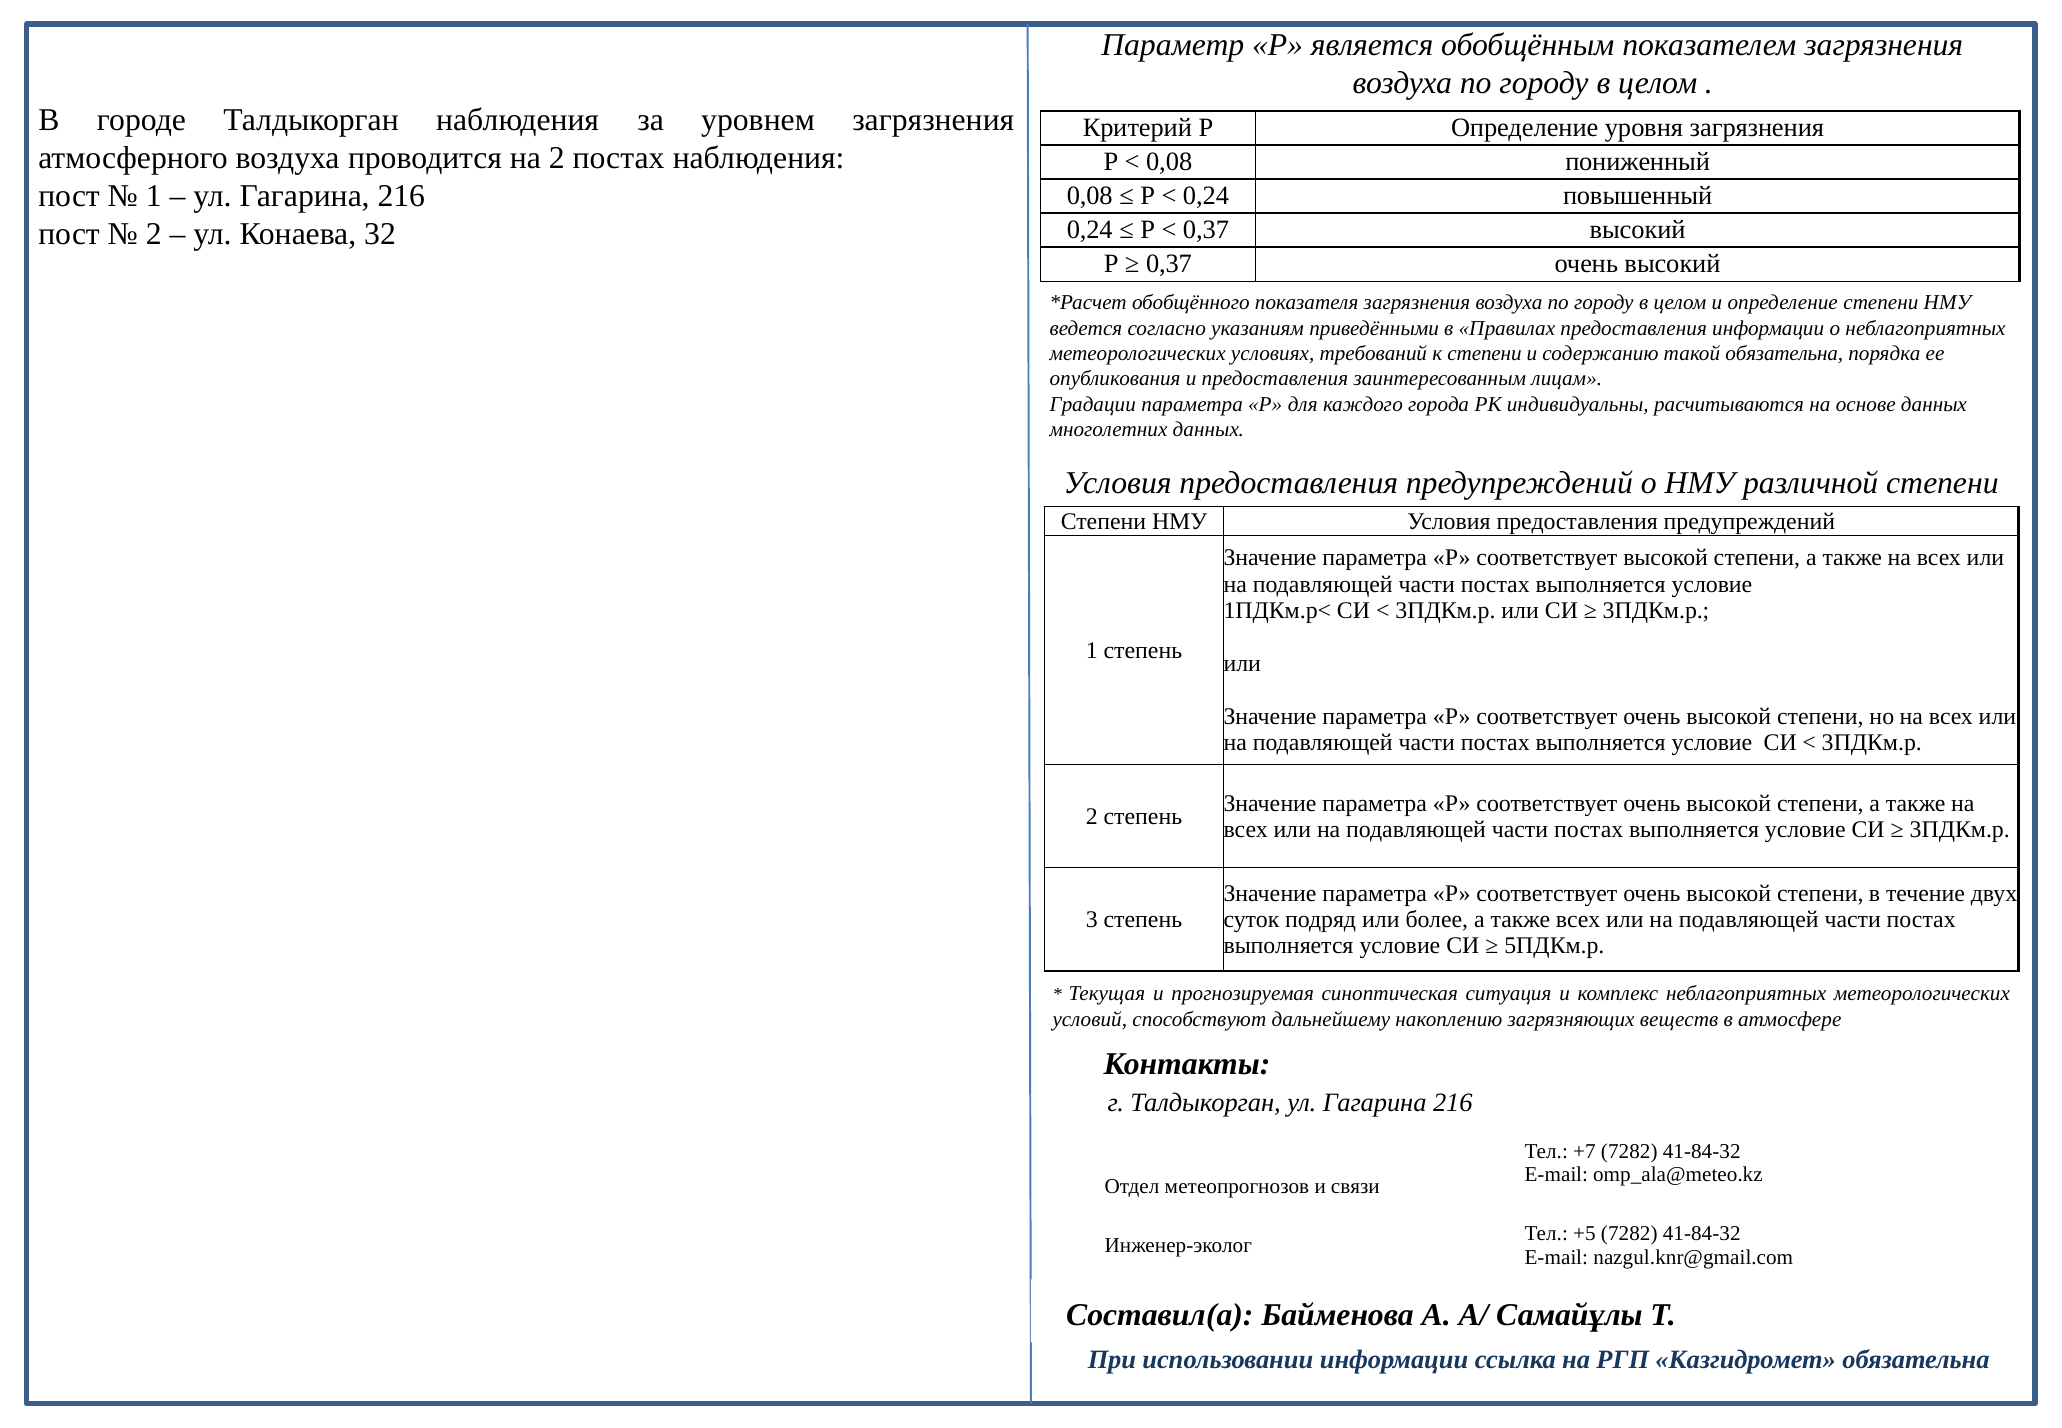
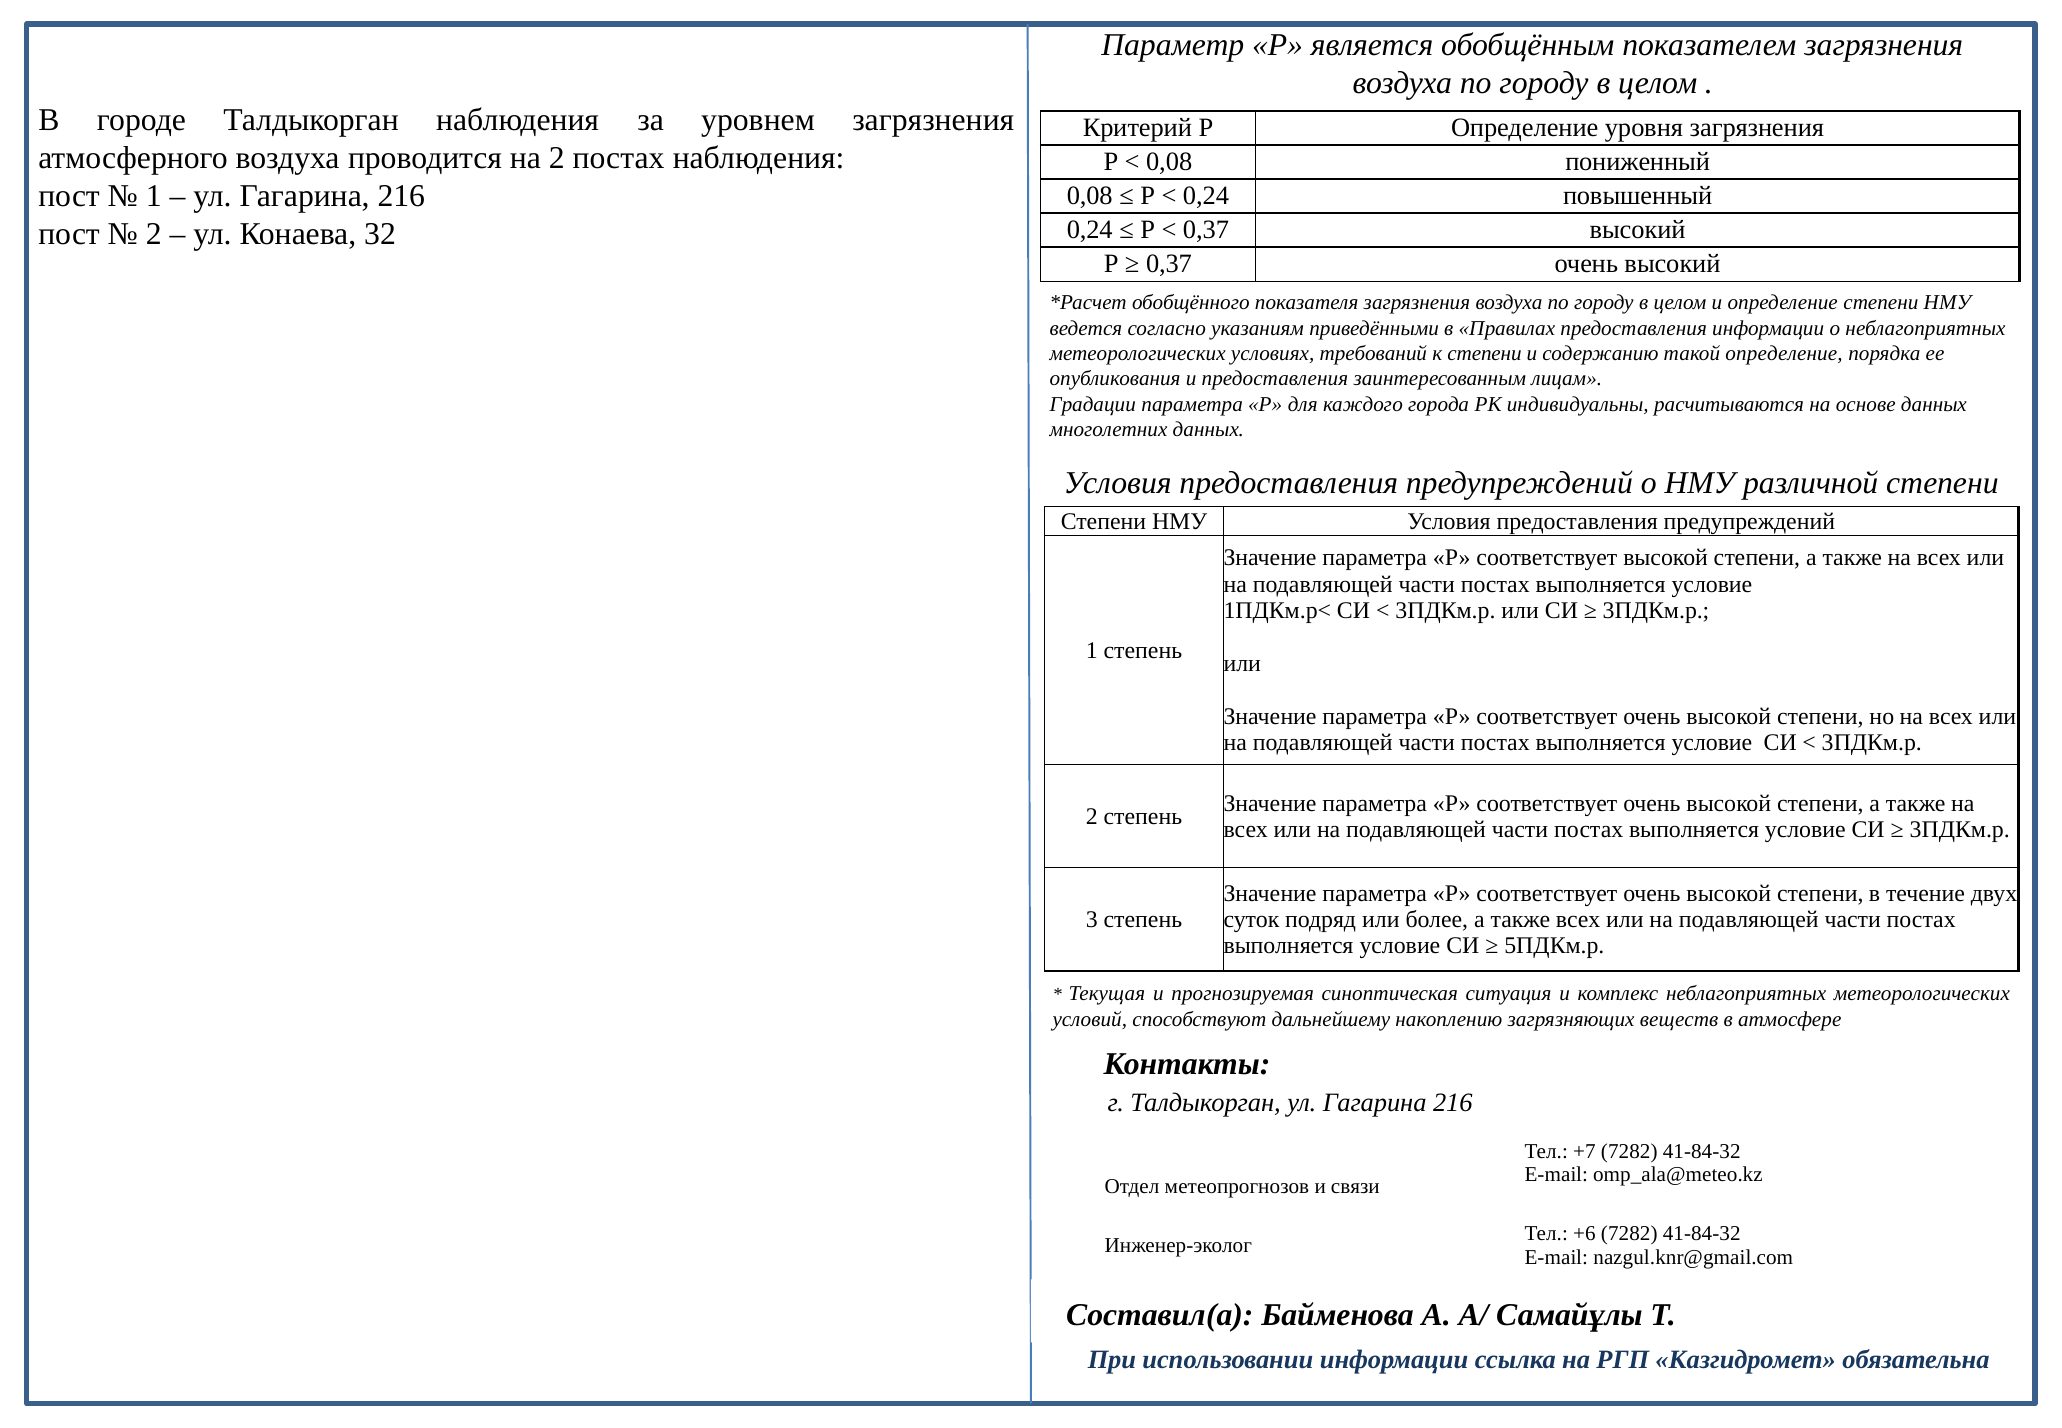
такой обязательна: обязательна -> определение (1784, 353)
+5: +5 -> +6 (1584, 1233)
